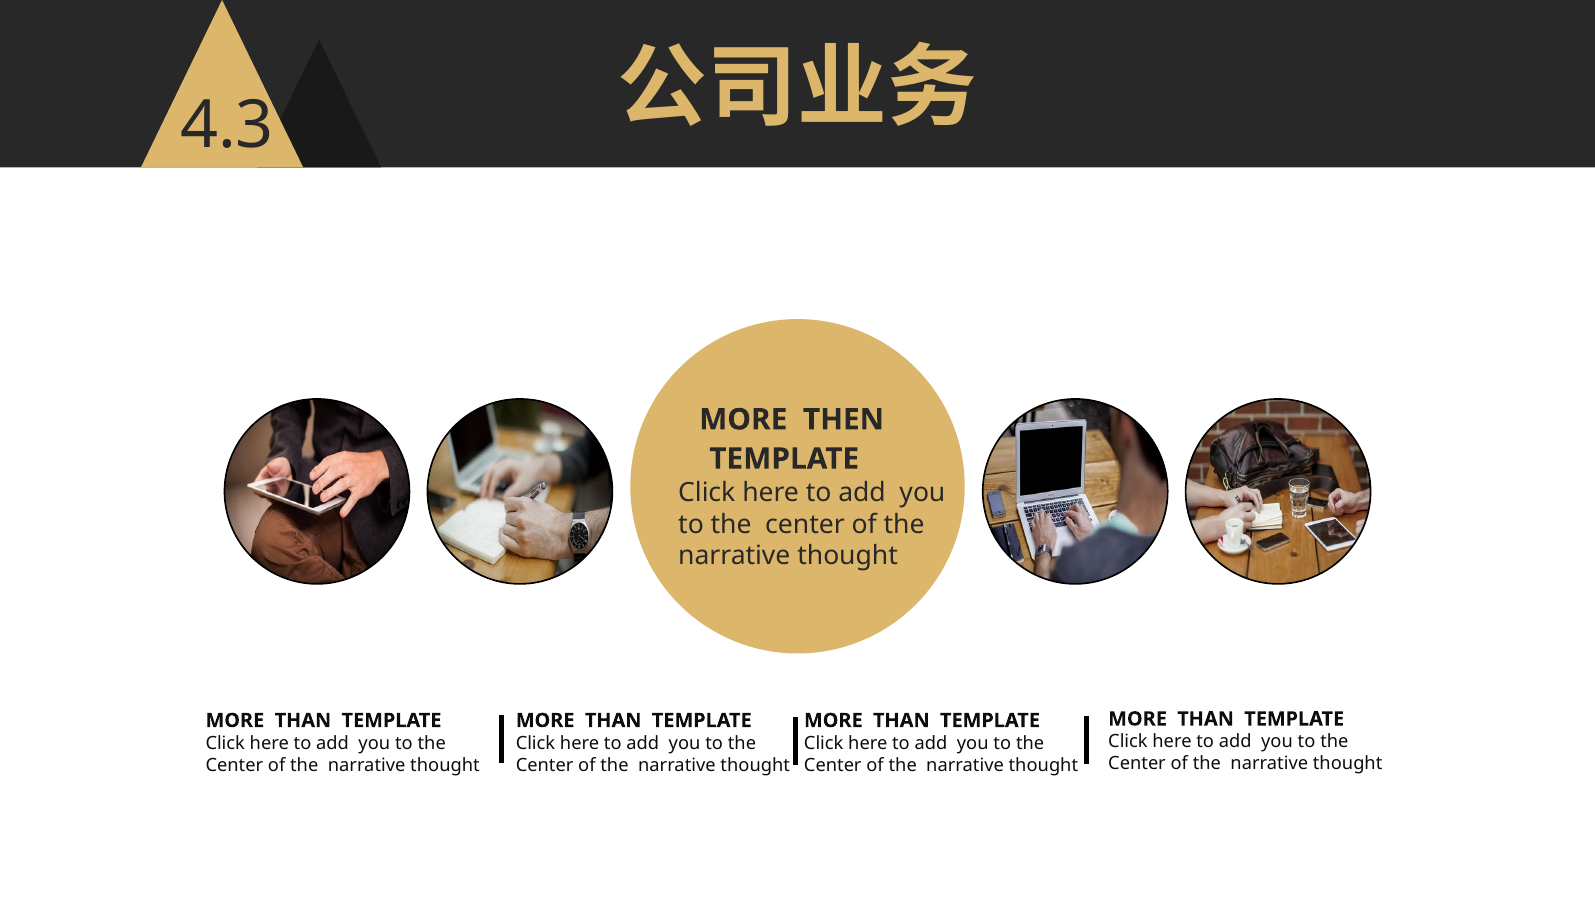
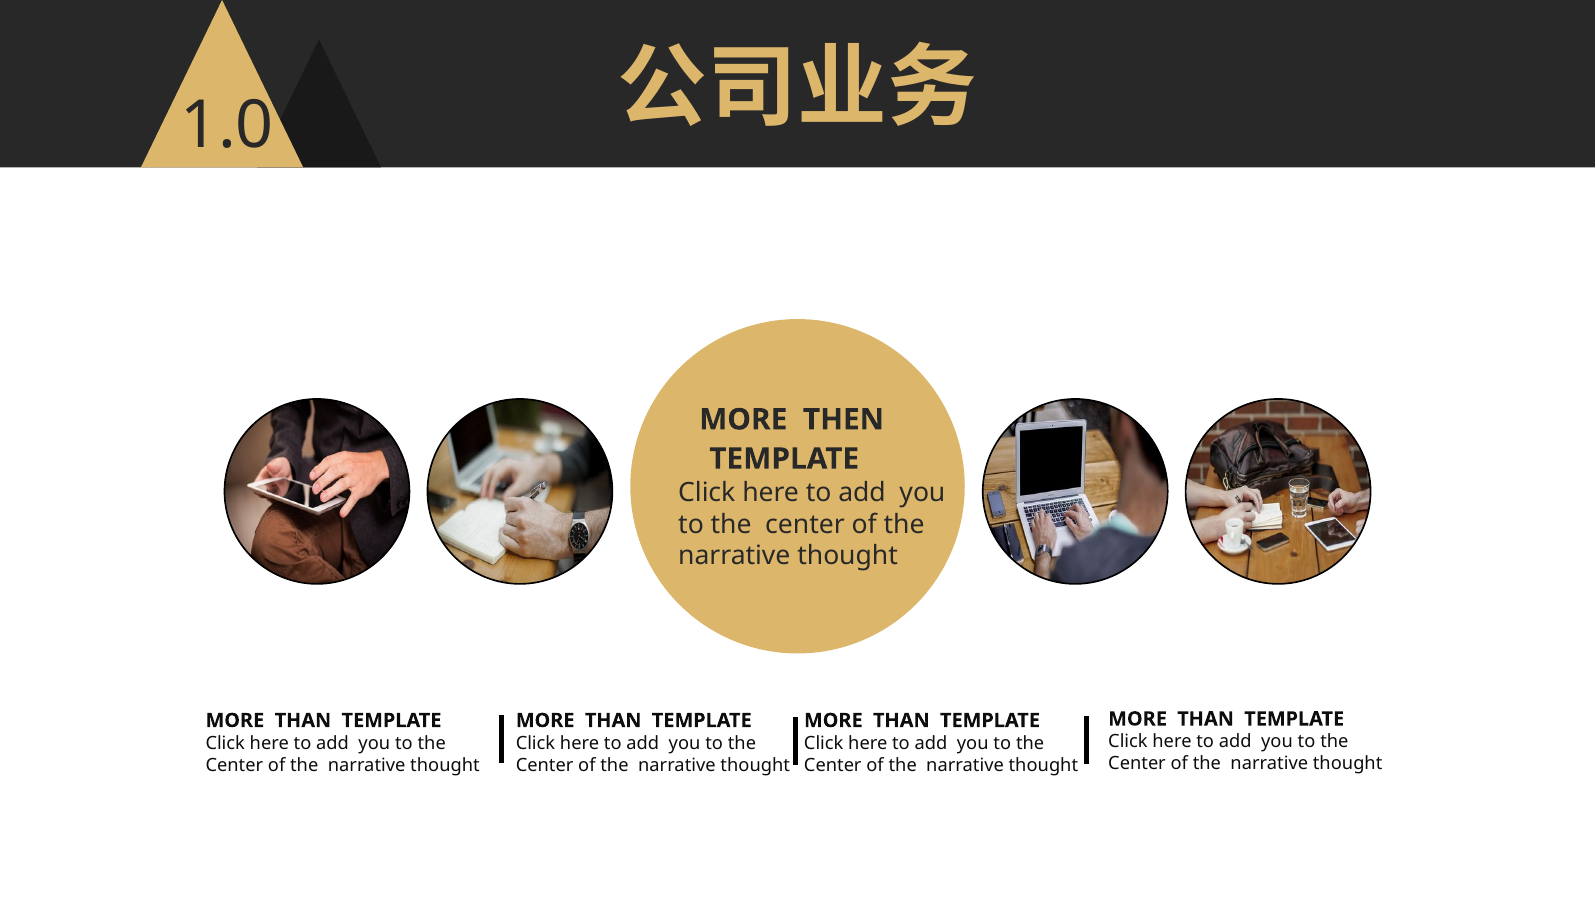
4.3: 4.3 -> 1.0 (227, 125)
